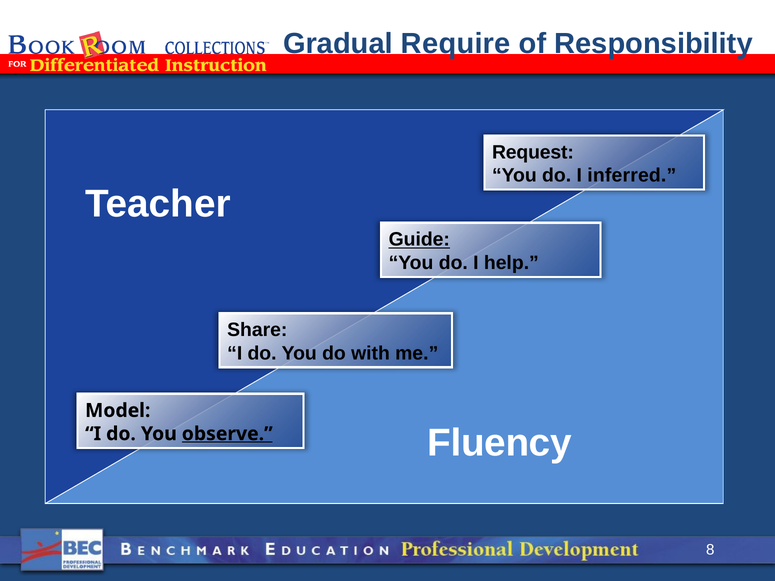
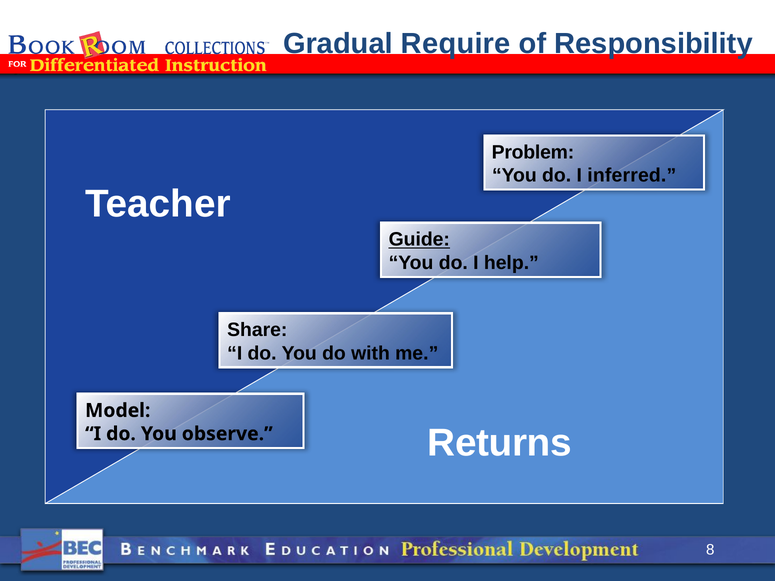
Request: Request -> Problem (533, 152)
Fluency: Fluency -> Returns (500, 443)
observe underline: present -> none (227, 434)
